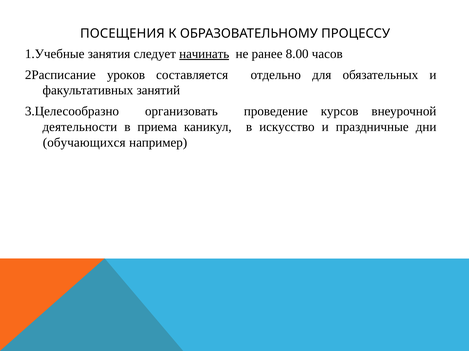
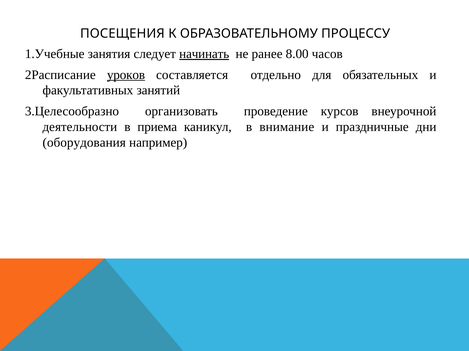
уроков underline: none -> present (126, 75)
искусство: искусство -> внимание (287, 127)
обучающихся: обучающихся -> оборудования (84, 143)
